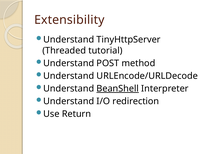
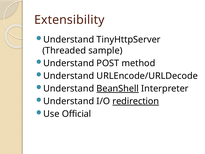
tutorial: tutorial -> sample (105, 51)
redirection underline: none -> present (136, 101)
Return: Return -> Official (77, 114)
